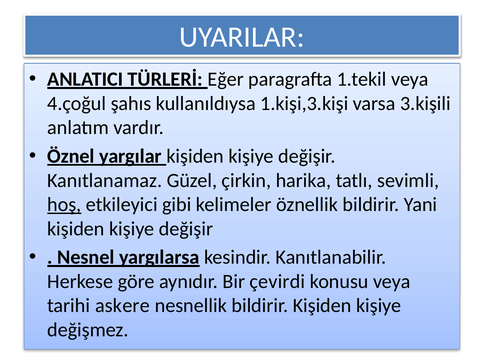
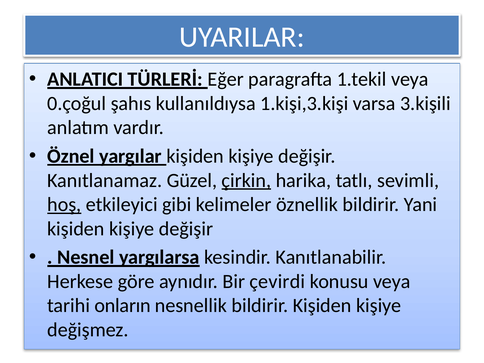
4.çoğul: 4.çoğul -> 0.çoğul (77, 103)
çirkin underline: none -> present (246, 180)
askere: askere -> onların (123, 306)
